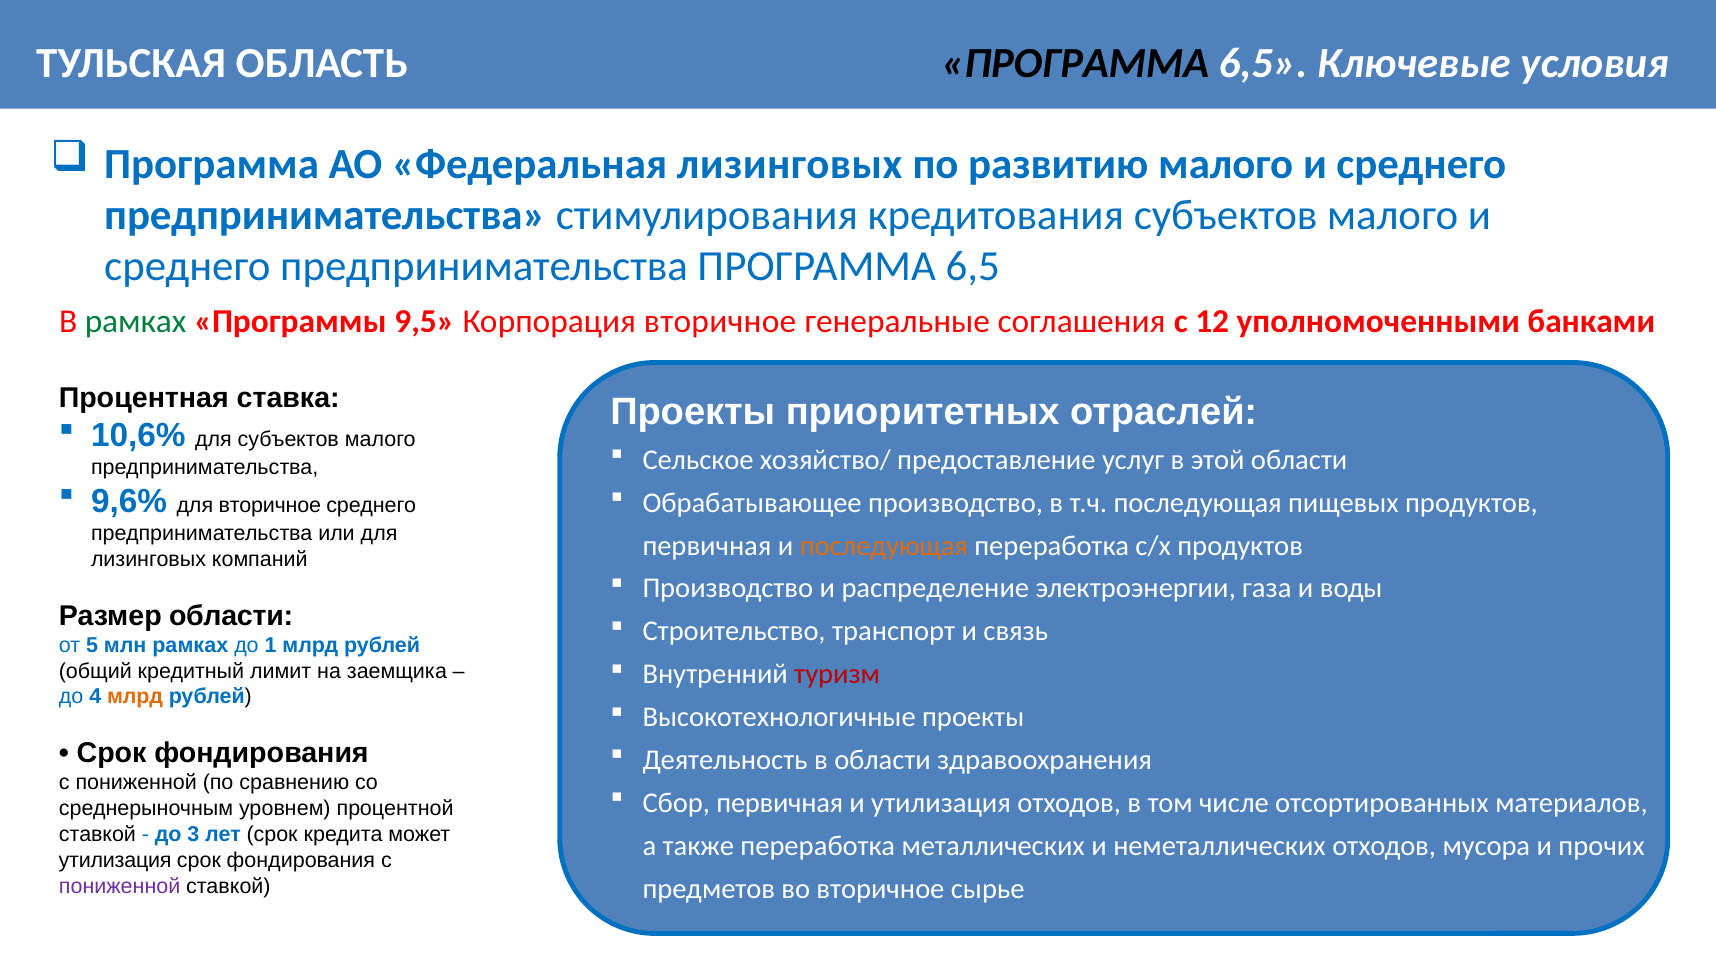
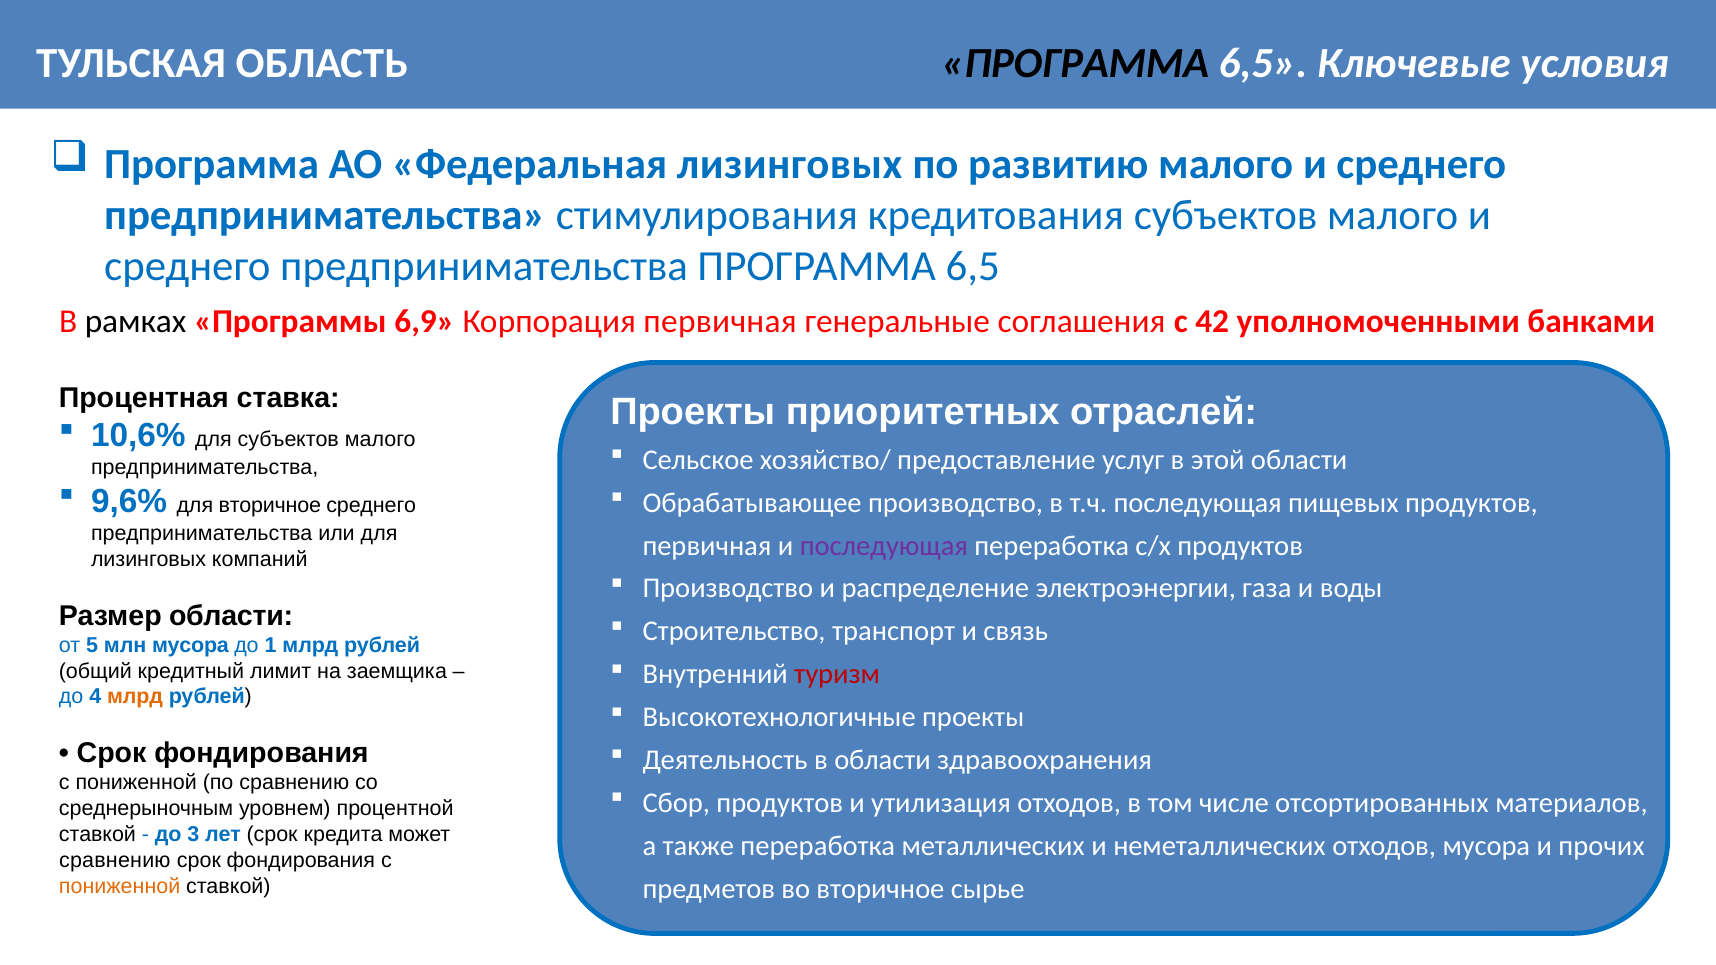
рамках colour: green -> black (136, 322)
9,5: 9,5 -> 6,9 (425, 322)
Корпорация вторичное: вторичное -> первичная (720, 322)
12: 12 -> 42 (1212, 322)
последующая colour: orange -> purple (884, 546)
млн рамках: рамках -> мусора (190, 645)
Сбор первичная: первичная -> продуктов (780, 803)
утилизация: утилизация -> сравнению (115, 860)
пониженной colour: purple -> orange (120, 886)
